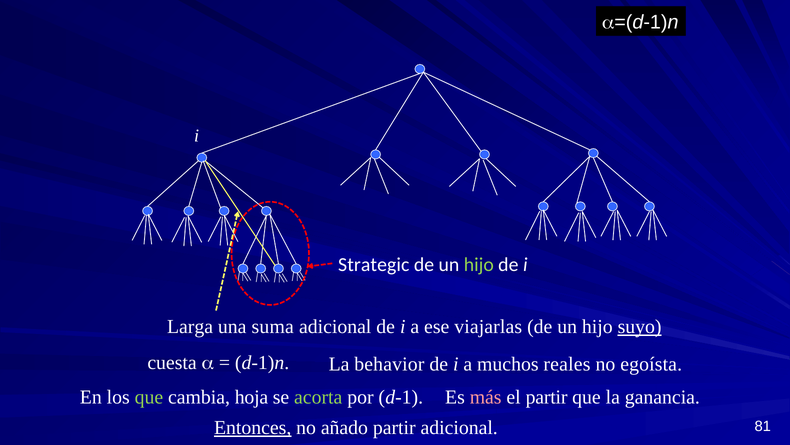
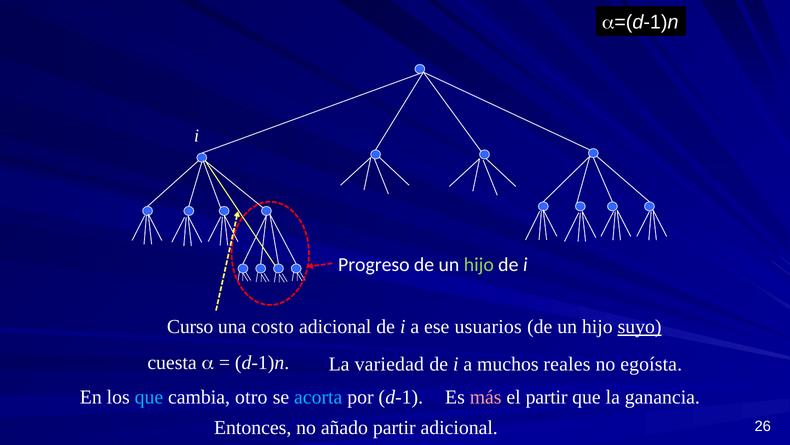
Strategic: Strategic -> Progreso (374, 264)
Larga: Larga -> Curso (190, 326)
suma: suma -> costo (273, 326)
viajarlas: viajarlas -> usuarios (488, 326)
behavior: behavior -> variedad (389, 364)
que colour: light green -> light blue (149, 397)
hoja: hoja -> otro (251, 397)
acorta colour: light green -> light blue (318, 397)
Entonces underline: present -> none (253, 427)
81: 81 -> 26 (763, 426)
